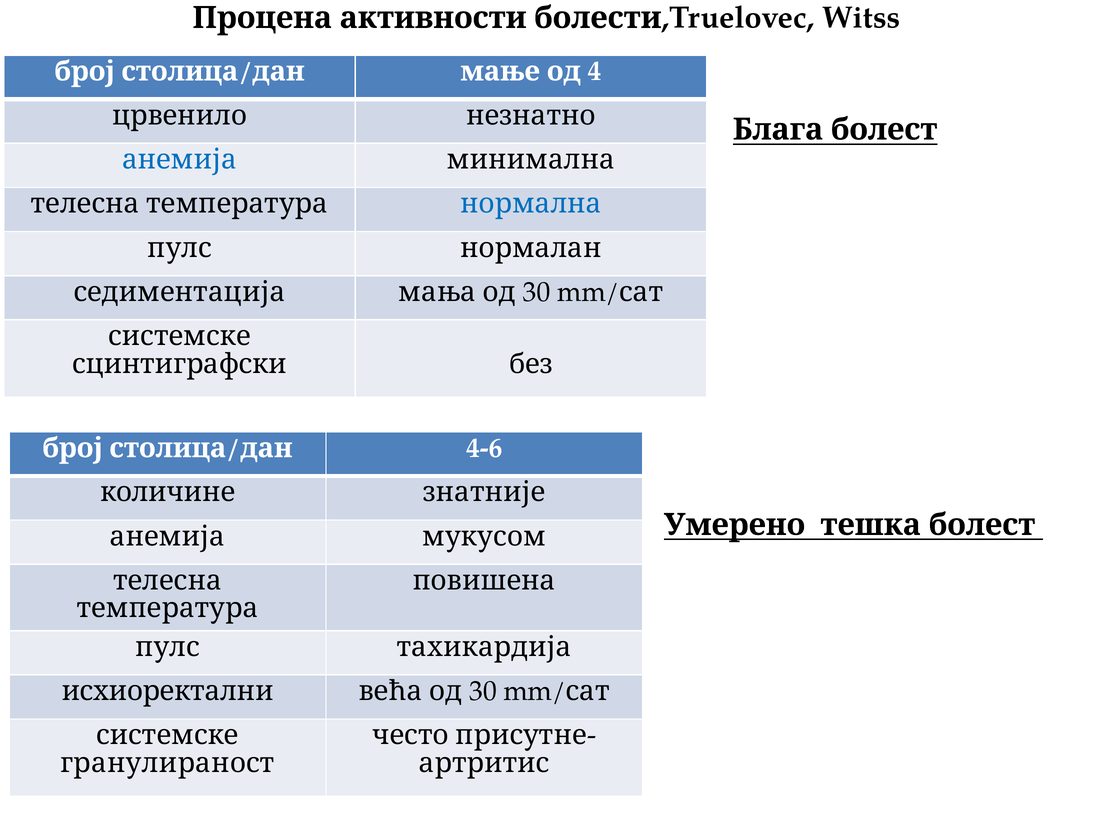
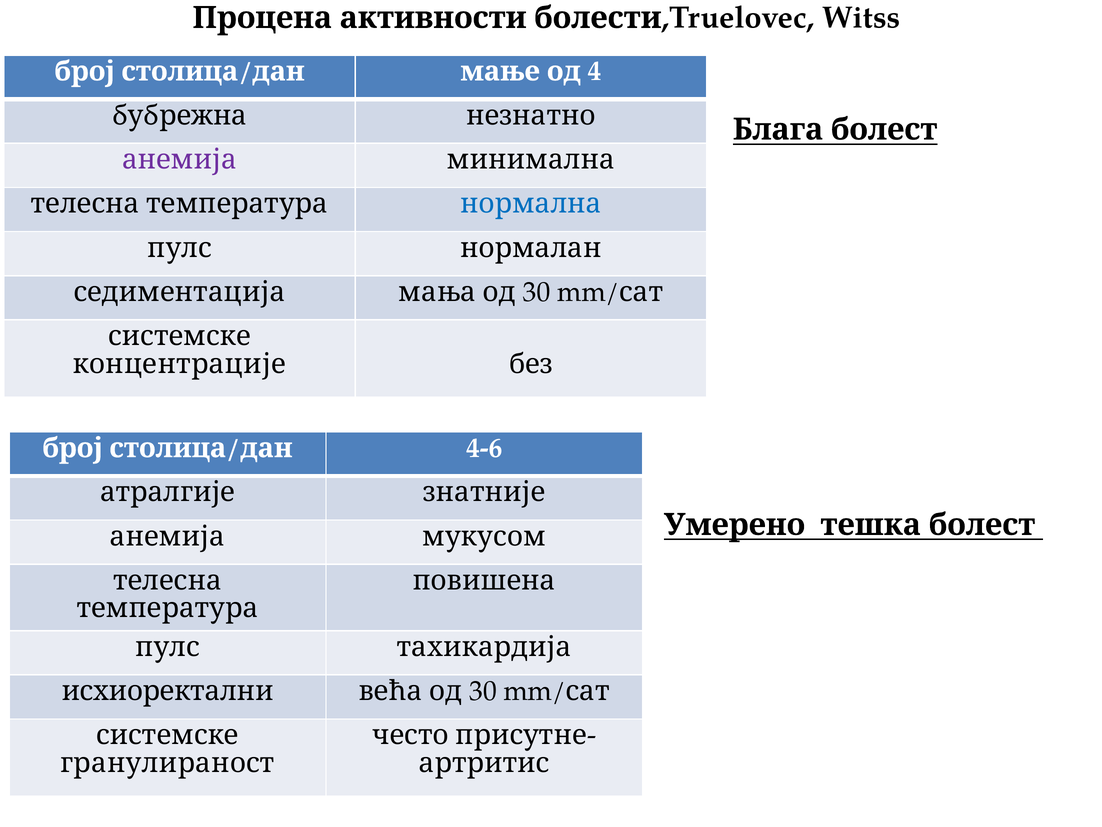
црвенило: црвенило -> бубрежна (180, 116)
анемија colour: blue -> purple (179, 160)
сцинтиграфски: сцинтиграфски -> концентрације (179, 364)
количине: количине -> атралгије (168, 492)
